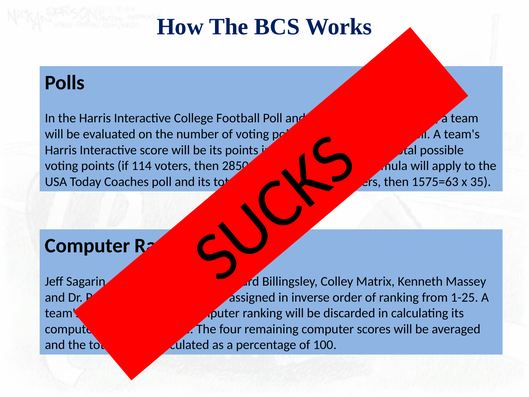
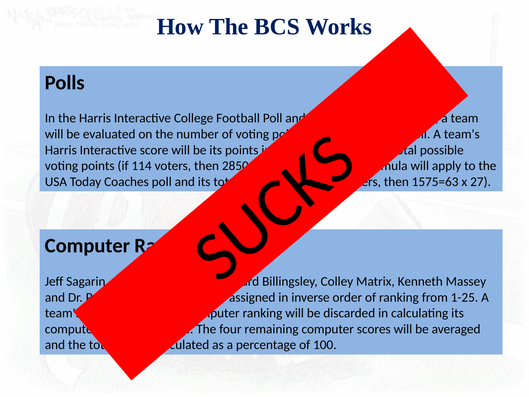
35: 35 -> 27 (481, 182)
